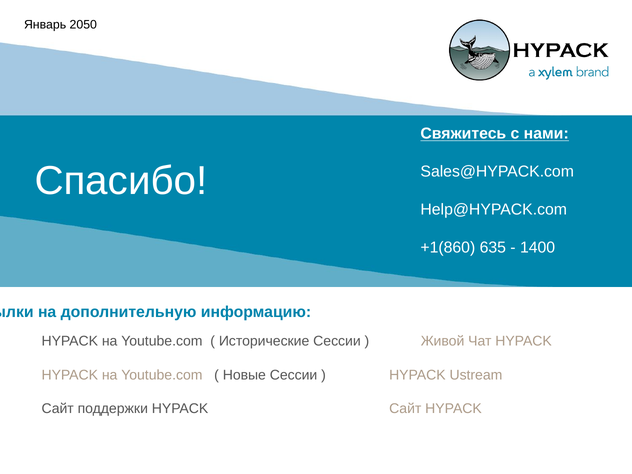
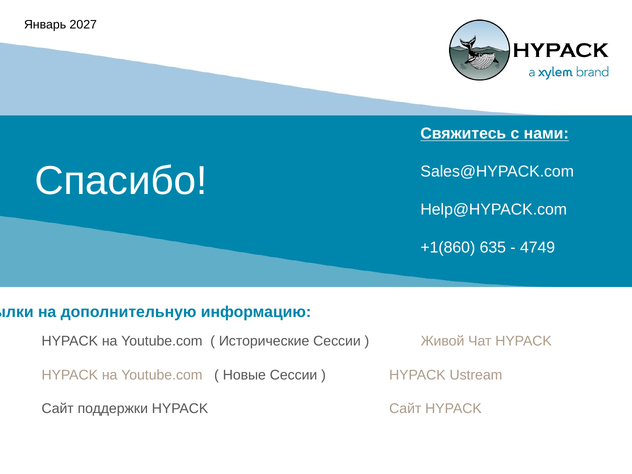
2050: 2050 -> 2027 (83, 24)
1400: 1400 -> 4749 (538, 248)
